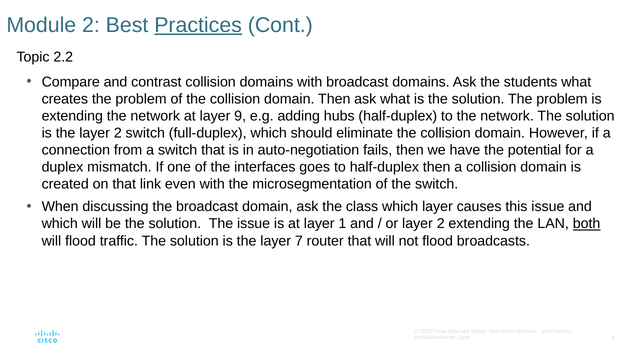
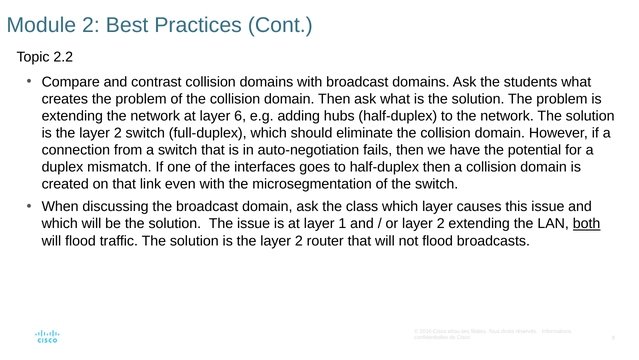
Practices underline: present -> none (198, 25)
9: 9 -> 6 (240, 116)
7: 7 -> 2 (299, 240)
